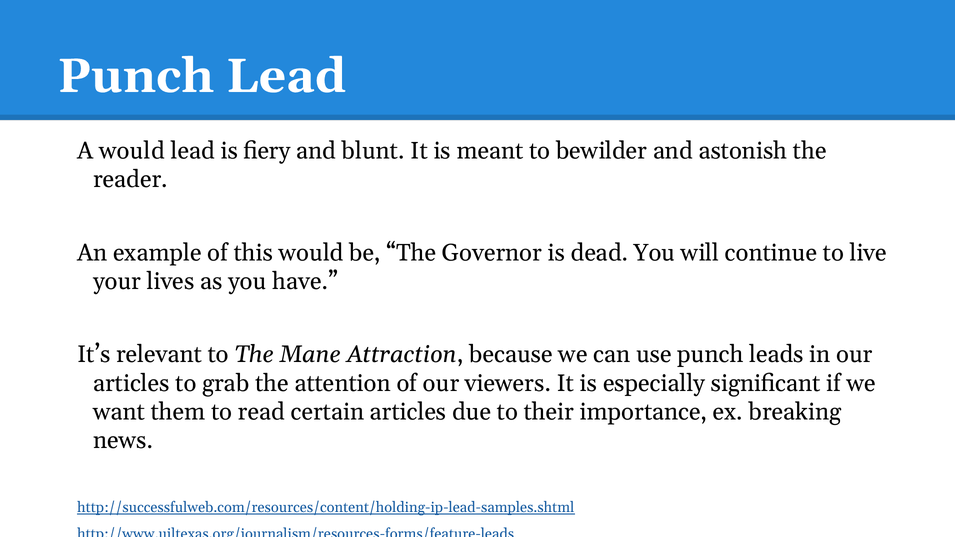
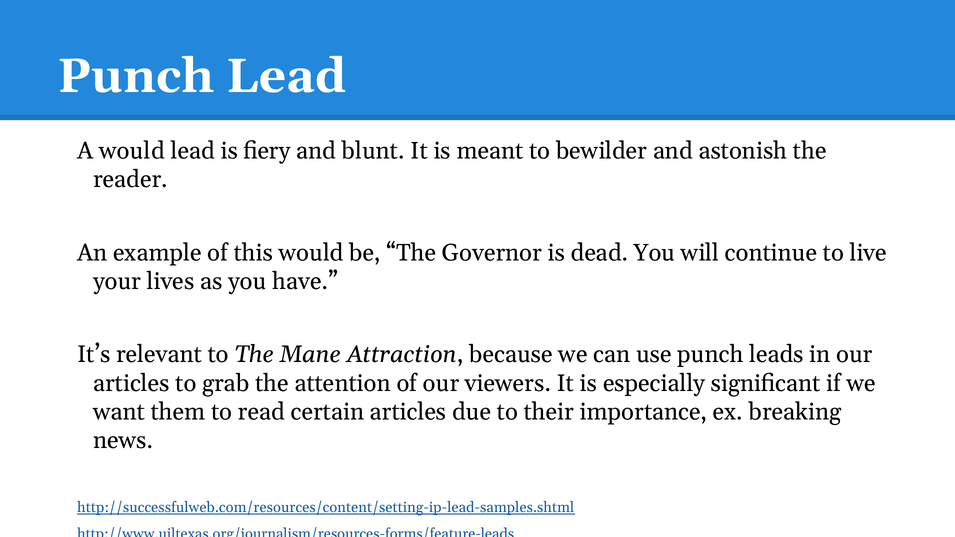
http://successfulweb.com/resources/content/holding-ip-lead-samples.shtml: http://successfulweb.com/resources/content/holding-ip-lead-samples.shtml -> http://successfulweb.com/resources/content/setting-ip-lead-samples.shtml (326, 508)
